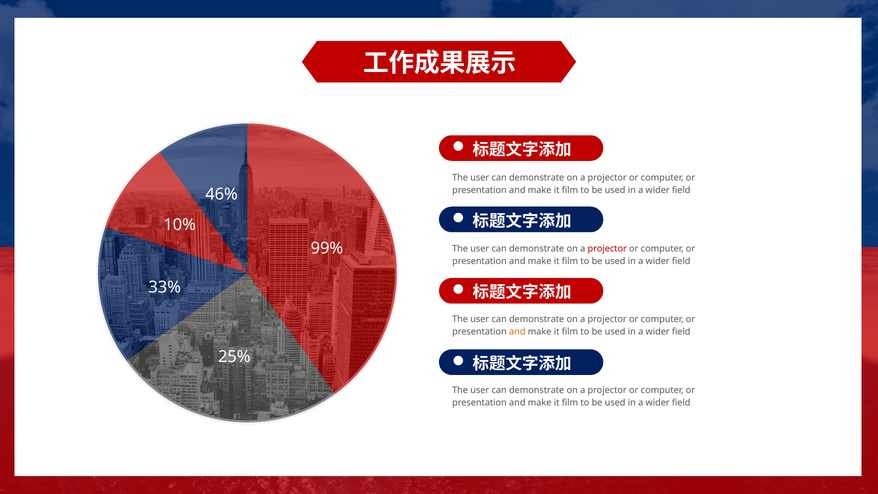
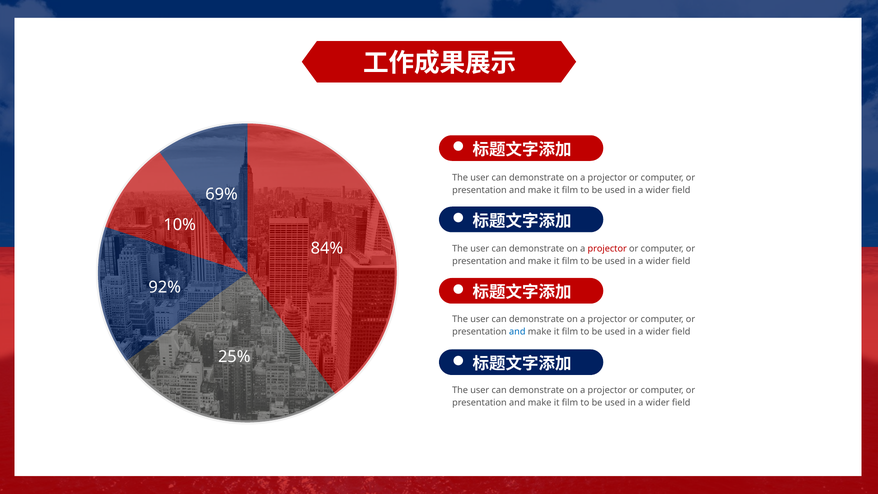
46%: 46% -> 69% (222, 194)
99%: 99% -> 84% (327, 248)
33%: 33% -> 92% (165, 287)
and colour: orange -> blue (517, 332)
